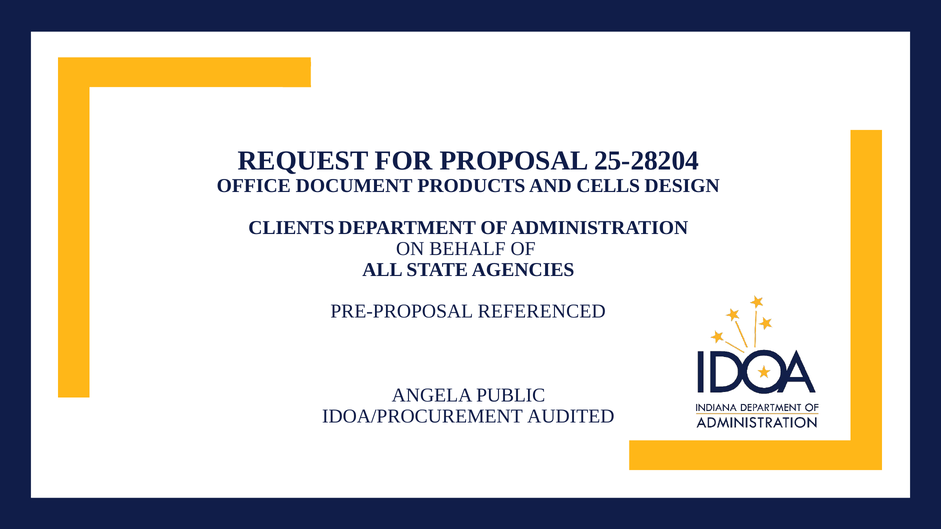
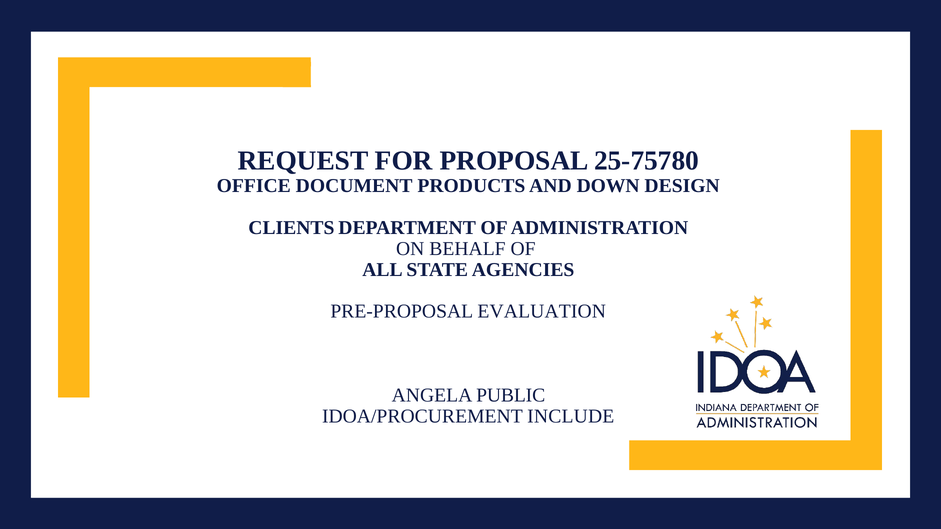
25-28204: 25-28204 -> 25-75780 (647, 161)
CELLS: CELLS -> DOWN (608, 186)
REFERENCED: REFERENCED -> EVALUATION (542, 312)
AUDITED: AUDITED -> INCLUDE (571, 416)
